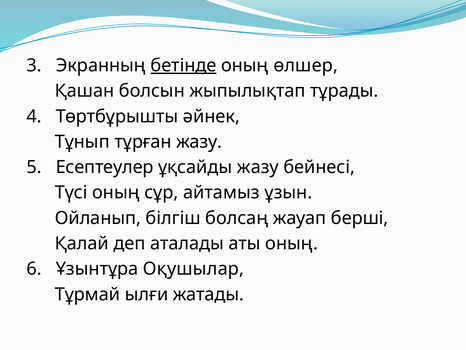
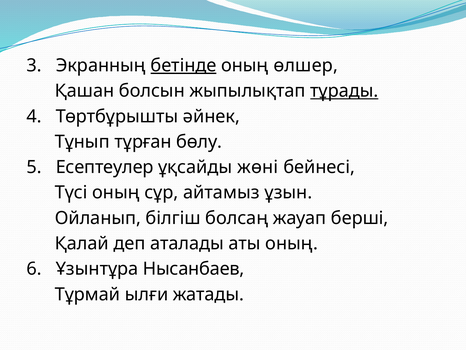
тұрады underline: none -> present (344, 91)
тұрған жазу: жазу -> бөлу (199, 142)
ұқсайды жазу: жазу -> жөні (258, 167)
Оқушылар: Оқушылар -> Нысанбаев (194, 269)
